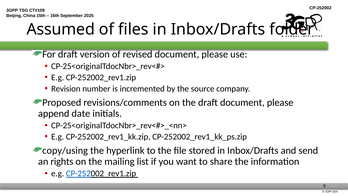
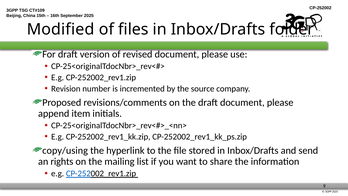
Assumed: Assumed -> Modified (61, 29)
date: date -> item (81, 113)
